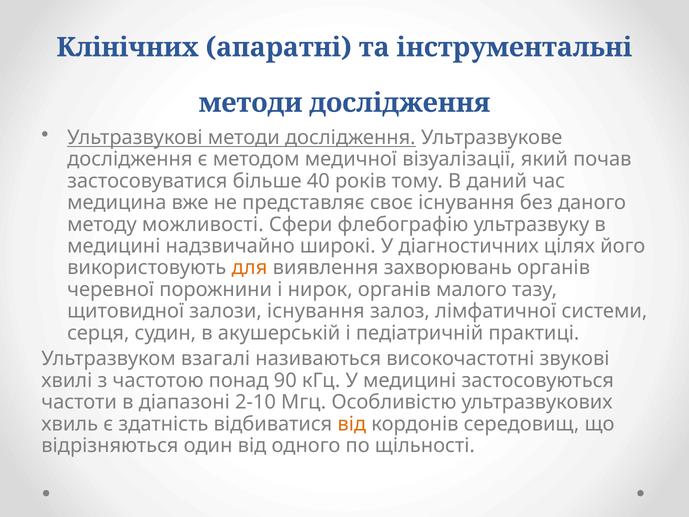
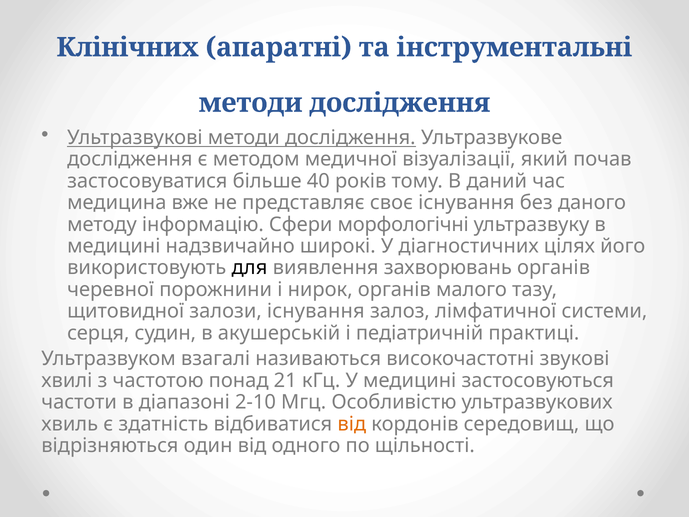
можливості: можливості -> інформацію (203, 224)
флебографію: флебографію -> морфологічні (403, 224)
для colour: orange -> black (249, 268)
90: 90 -> 21 (285, 380)
